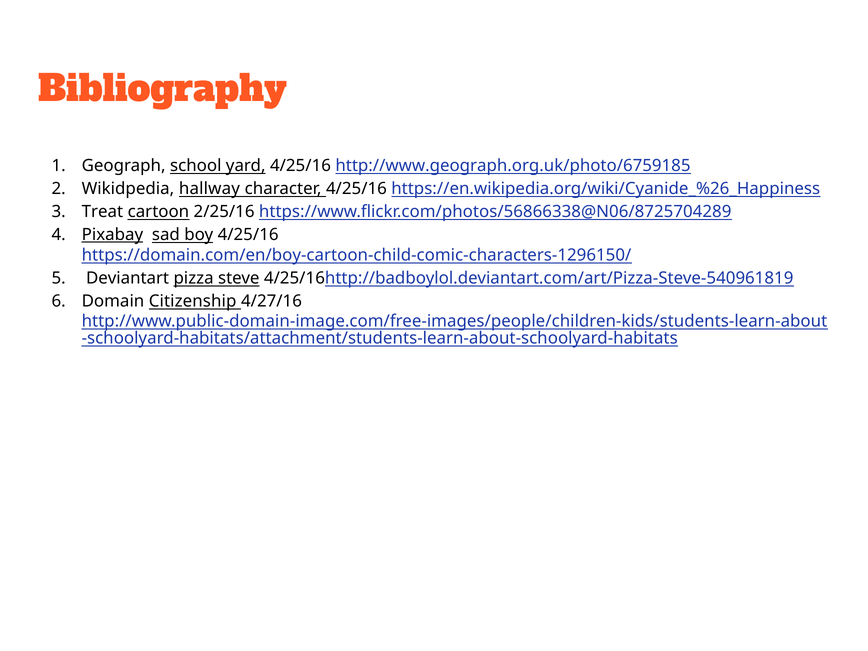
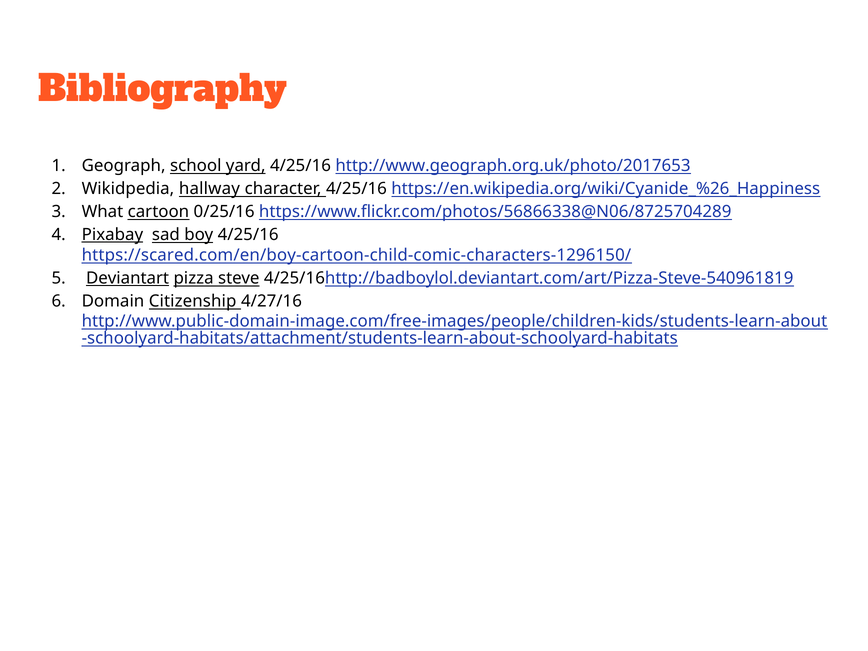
http://www.geograph.org.uk/photo/6759185: http://www.geograph.org.uk/photo/6759185 -> http://www.geograph.org.uk/photo/2017653 (513, 166)
Treat: Treat -> What (102, 212)
2/25/16: 2/25/16 -> 0/25/16 (224, 212)
https://domain.com/en/boy-cartoon-child-comic-characters-1296150/: https://domain.com/en/boy-cartoon-child-comic-characters-1296150/ -> https://scared.com/en/boy-cartoon-child-comic-characters-1296150/ (356, 255)
Deviantart underline: none -> present (128, 278)
